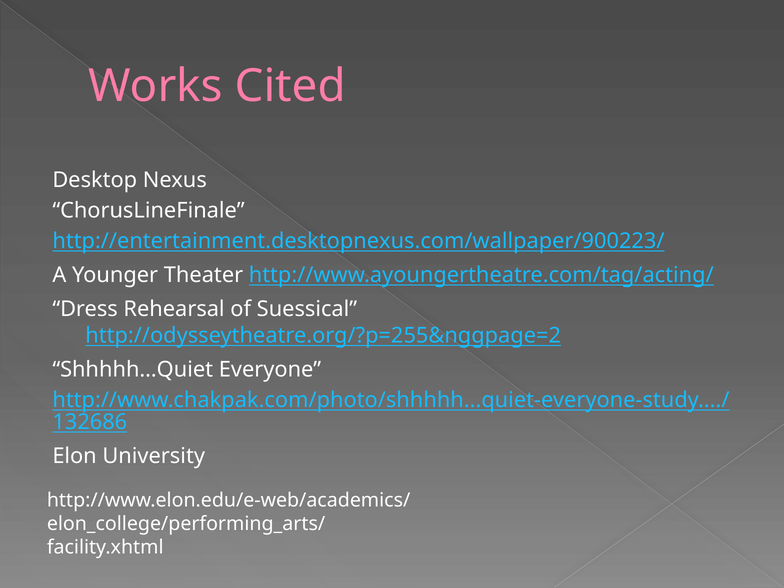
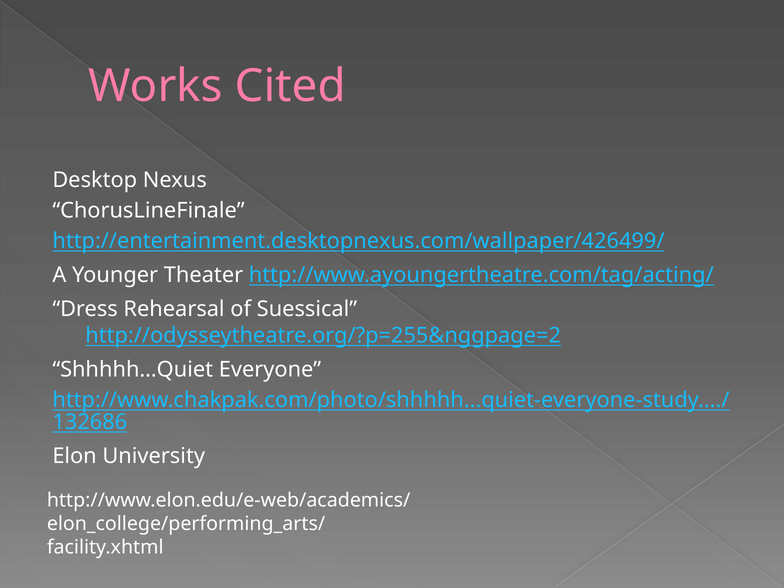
http://entertainment.desktopnexus.com/wallpaper/900223/: http://entertainment.desktopnexus.com/wallpaper/900223/ -> http://entertainment.desktopnexus.com/wallpaper/426499/ (358, 241)
